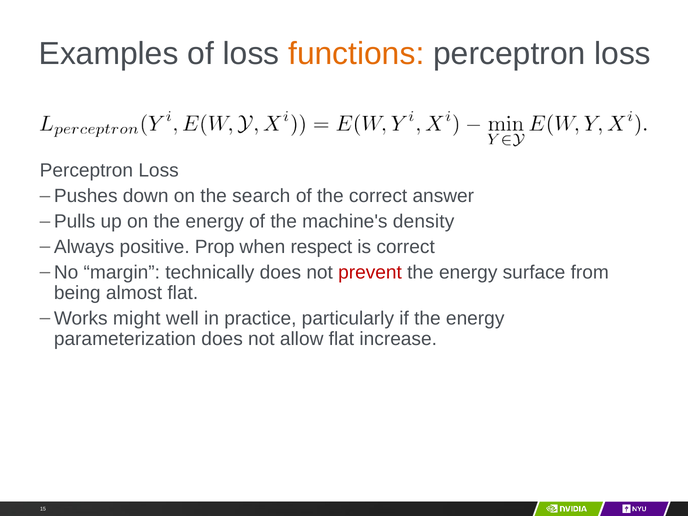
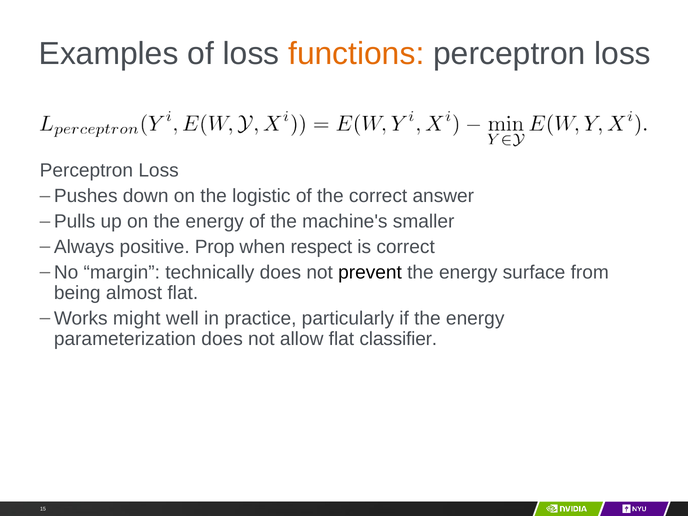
search: search -> logistic (261, 196)
density: density -> smaller (424, 221)
prevent colour: red -> black (370, 272)
increase: increase -> classifier (398, 339)
